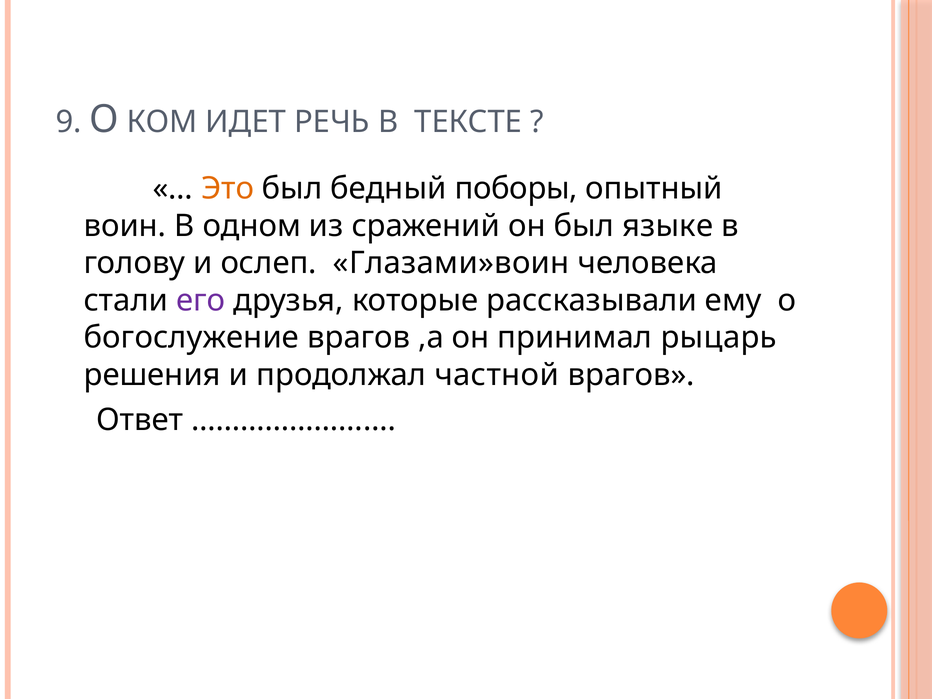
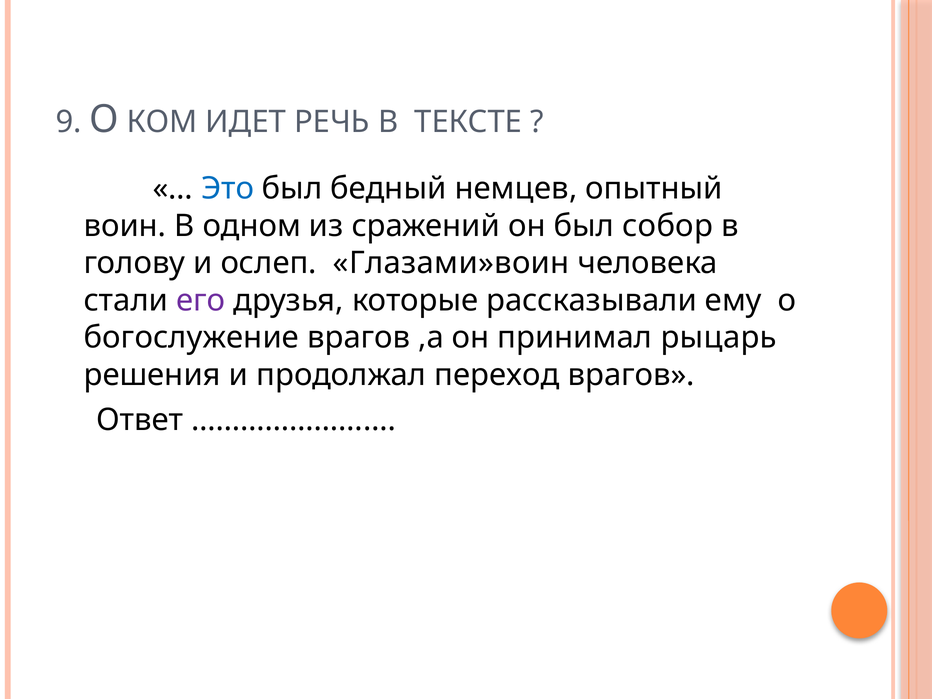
Это colour: orange -> blue (228, 189)
поборы: поборы -> немцев (516, 189)
языке: языке -> собор (668, 226)
частной: частной -> переход (497, 375)
